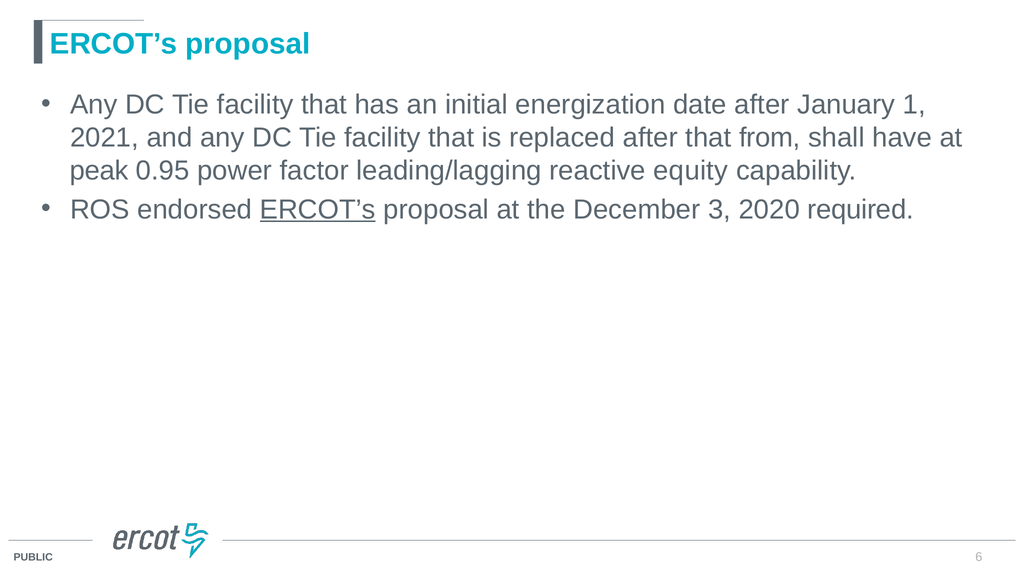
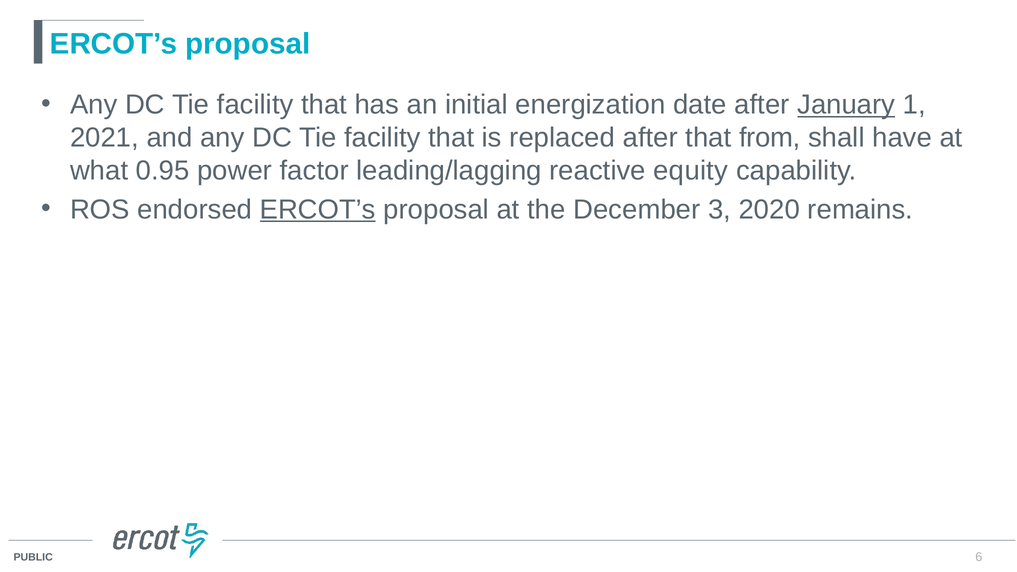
January underline: none -> present (846, 105)
peak: peak -> what (99, 171)
required: required -> remains (860, 209)
